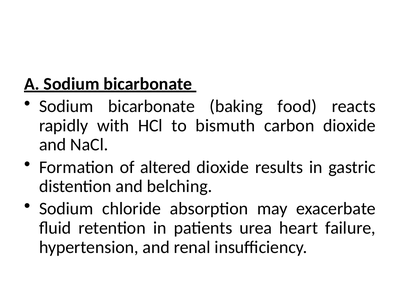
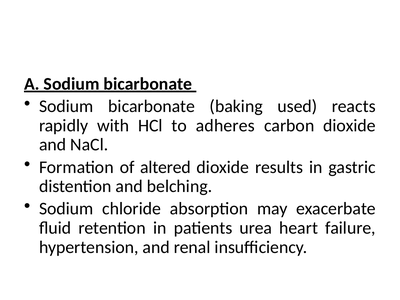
food: food -> used (297, 106)
bismuth: bismuth -> adheres (225, 126)
